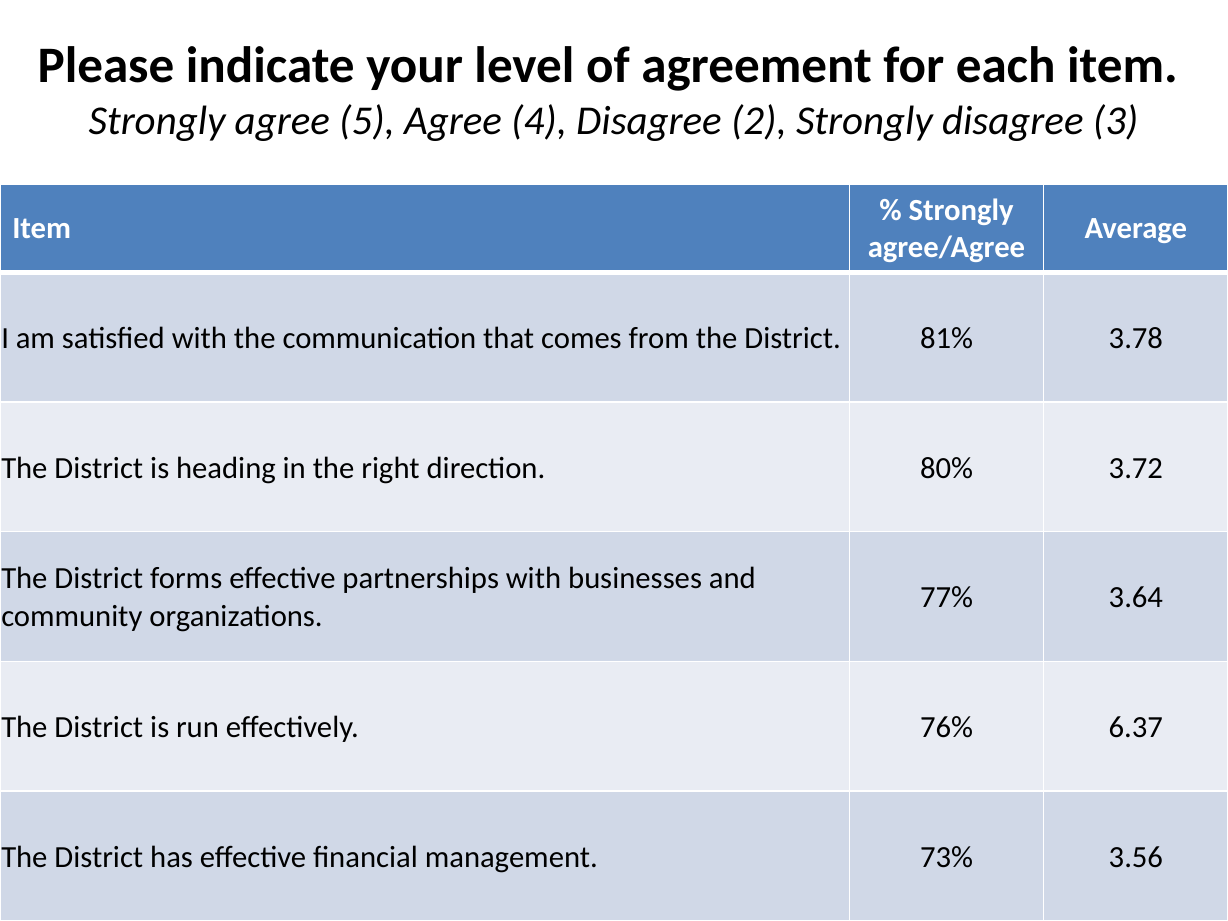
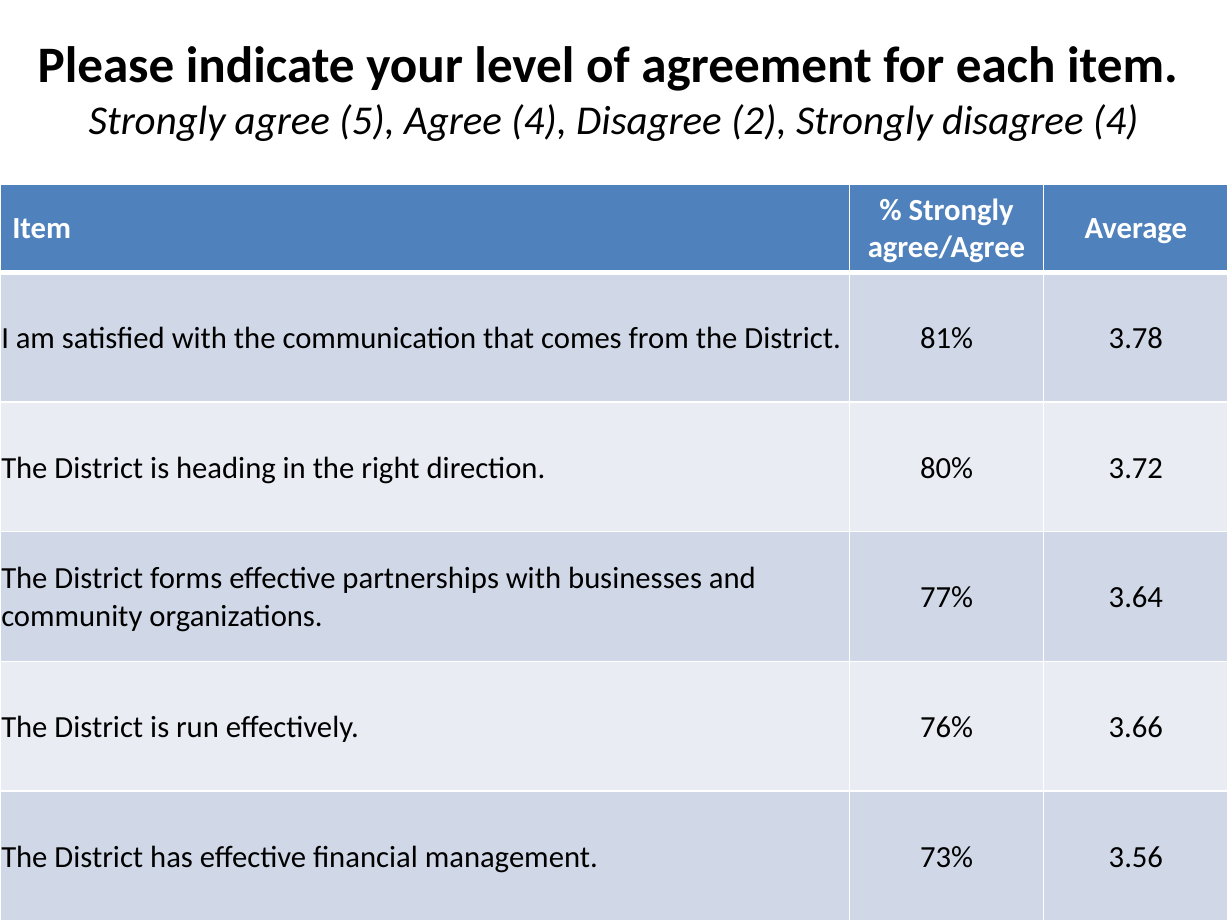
disagree 3: 3 -> 4 (1116, 121)
6.37: 6.37 -> 3.66 (1136, 727)
